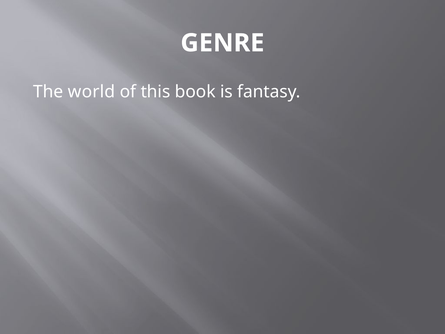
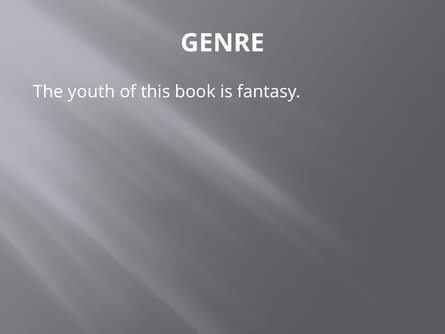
world: world -> youth (92, 92)
